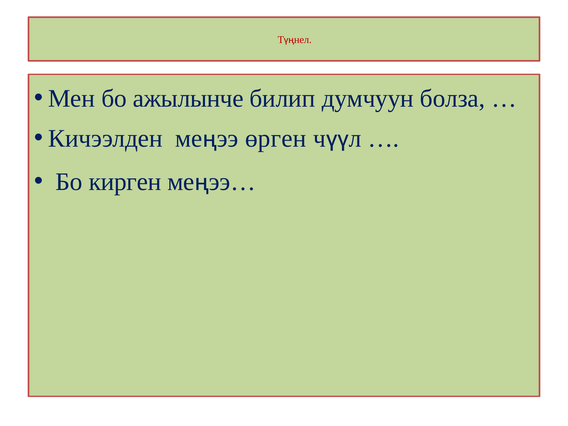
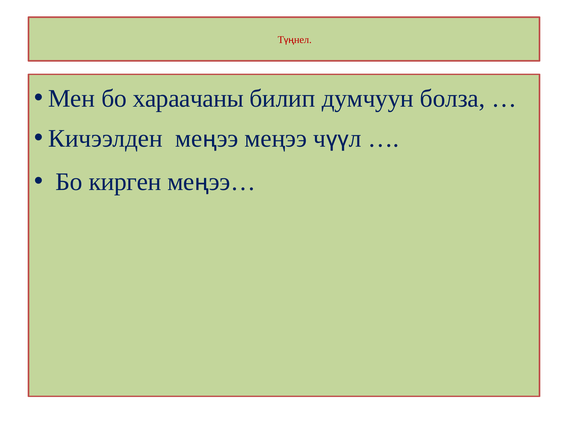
ажылынче: ажылынче -> хараачаны (188, 99)
меңээ өрген: өрген -> меңээ (276, 139)
